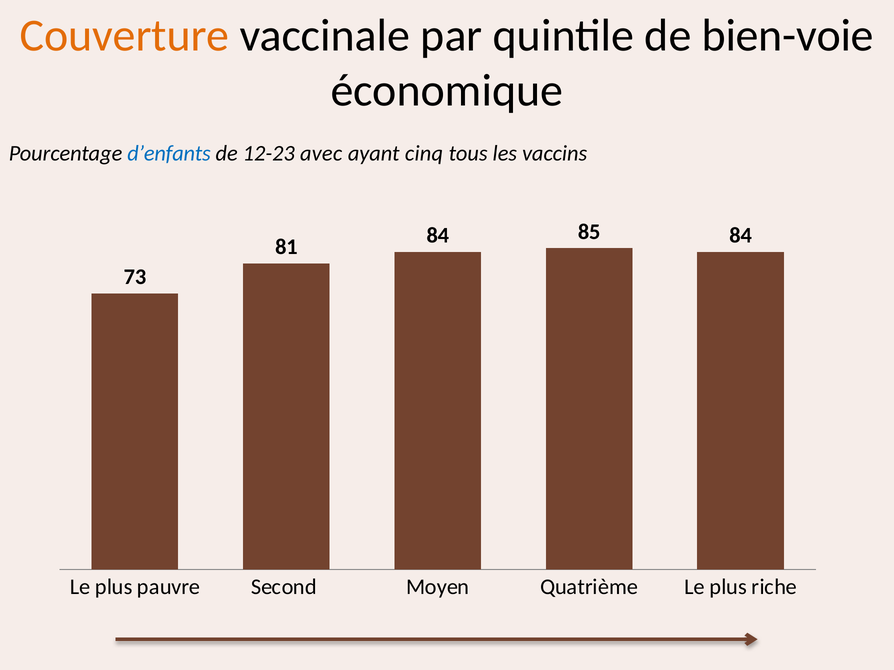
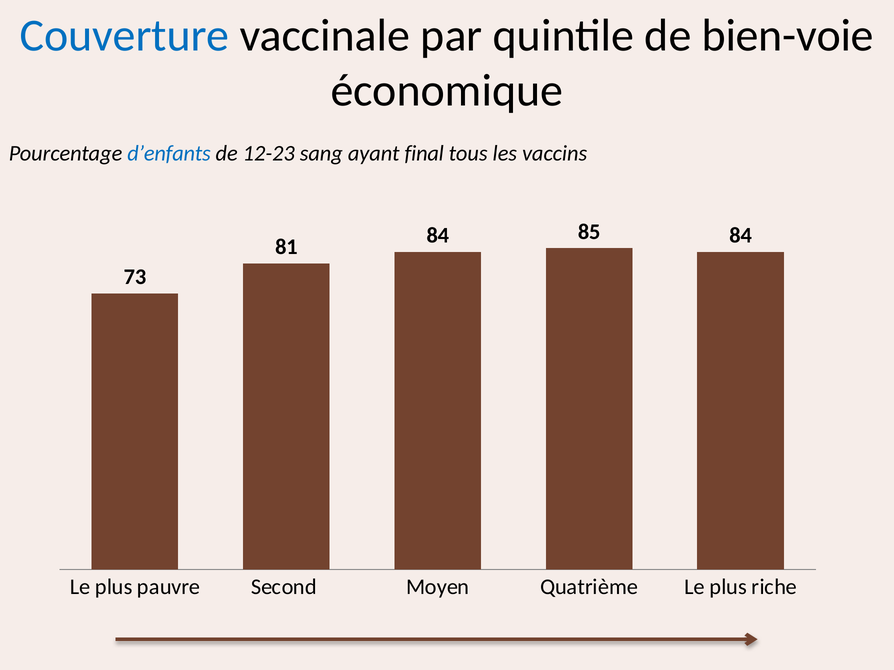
Couverture colour: orange -> blue (125, 35)
avec: avec -> sang (321, 153)
cinq: cinq -> final (424, 153)
